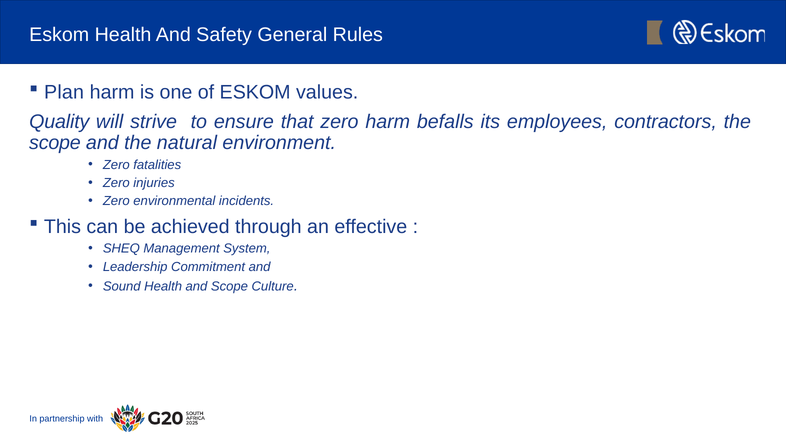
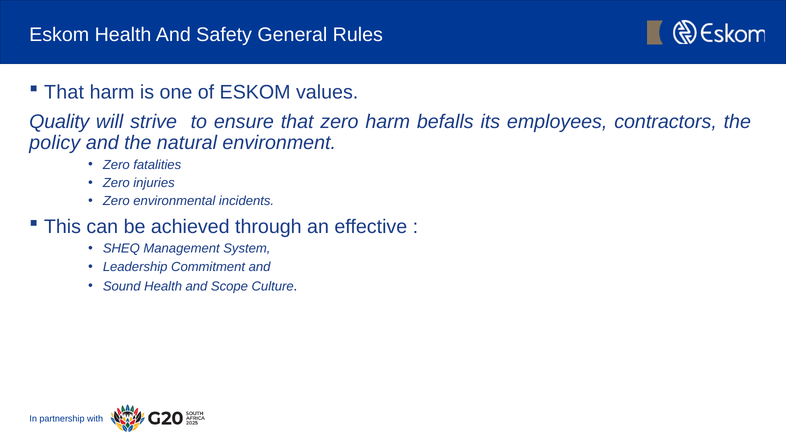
Plan: Plan -> That (64, 92)
scope: scope -> policy (55, 143)
